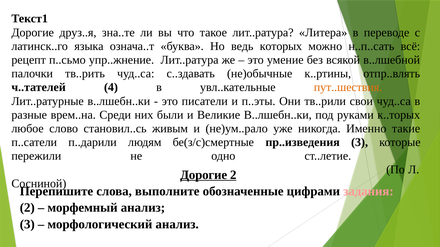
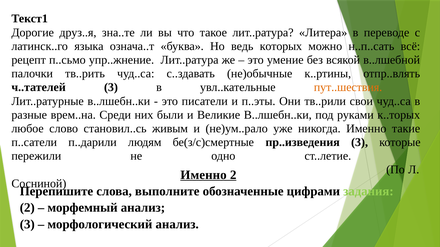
ч..тателей 4: 4 -> 3 (111, 88)
Дорогие: Дорогие -> Именно (204, 175)
задания colour: pink -> light green (368, 192)
